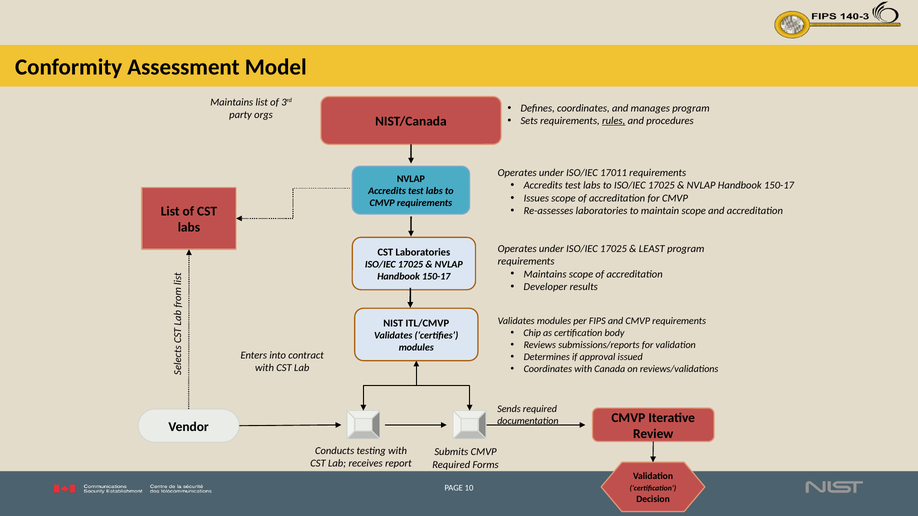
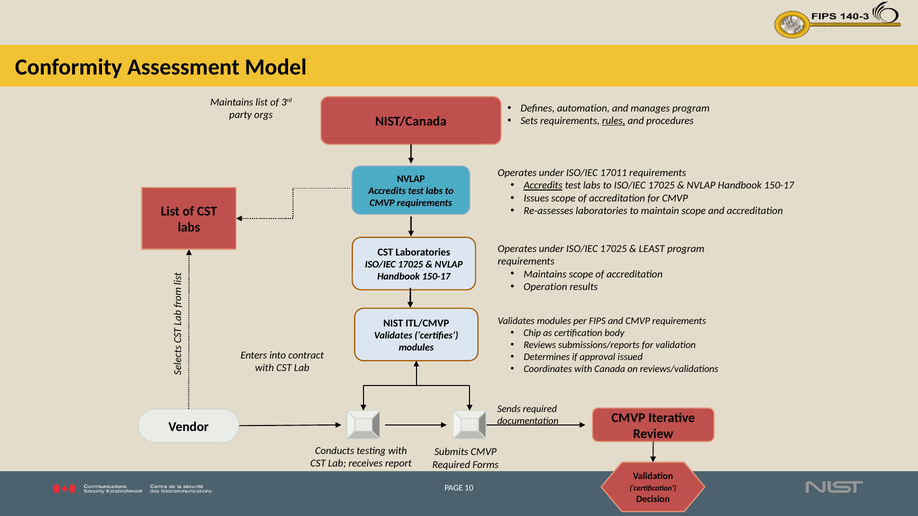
Defines coordinates: coordinates -> automation (583, 108)
Accredits underline: none -> present (543, 186)
Developer: Developer -> Operation (545, 287)
